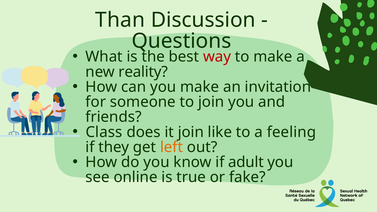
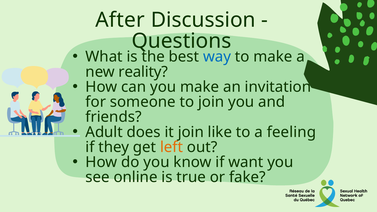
Than: Than -> After (120, 20)
way colour: red -> blue (217, 57)
Class: Class -> Adult (104, 132)
adult: adult -> want (246, 162)
